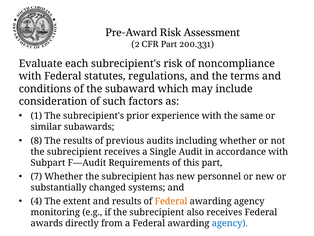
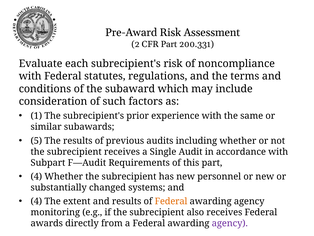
8: 8 -> 5 (36, 140)
7: 7 -> 4 (36, 176)
agency colour: blue -> purple (230, 223)
